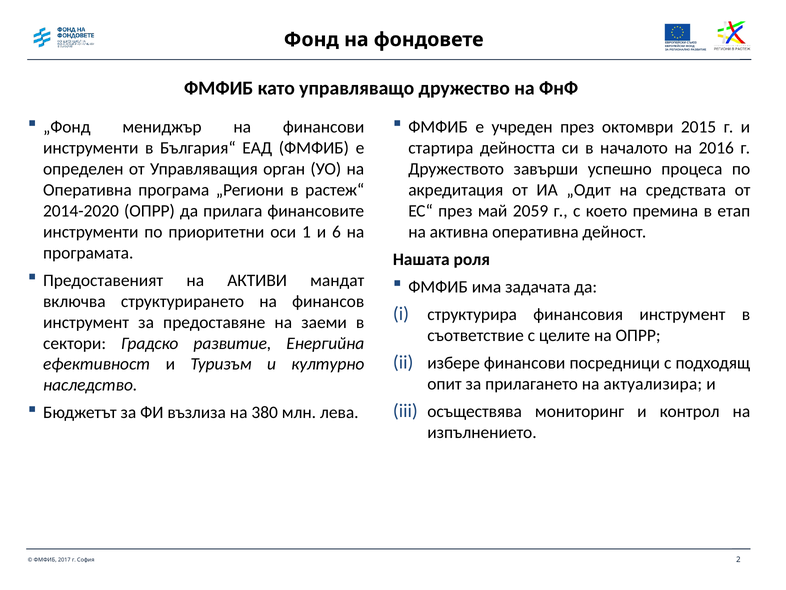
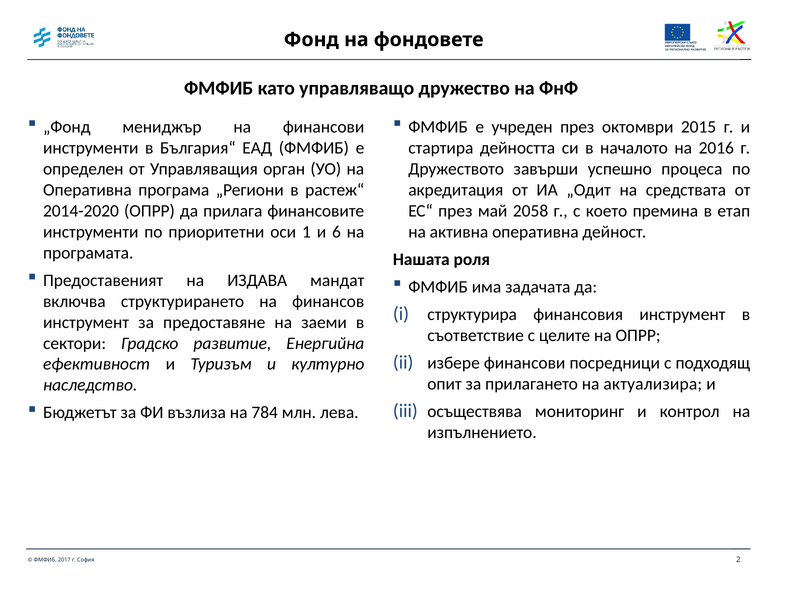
2059: 2059 -> 2058 (531, 211)
АКТИВИ: АКТИВИ -> ИЗДАВА (257, 280)
380: 380 -> 784 (265, 412)
